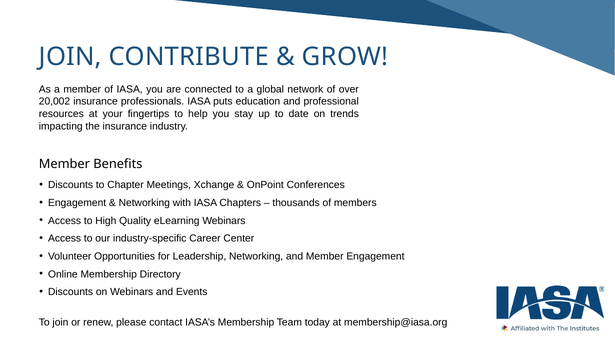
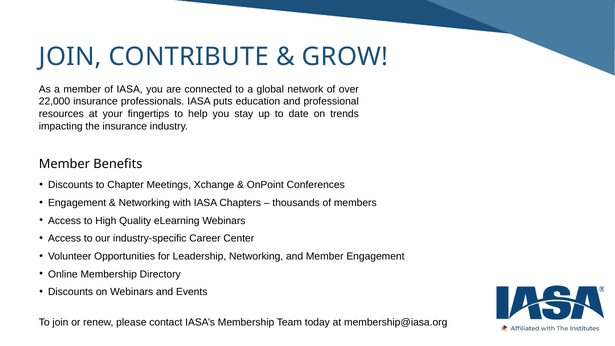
20,002: 20,002 -> 22,000 (54, 102)
